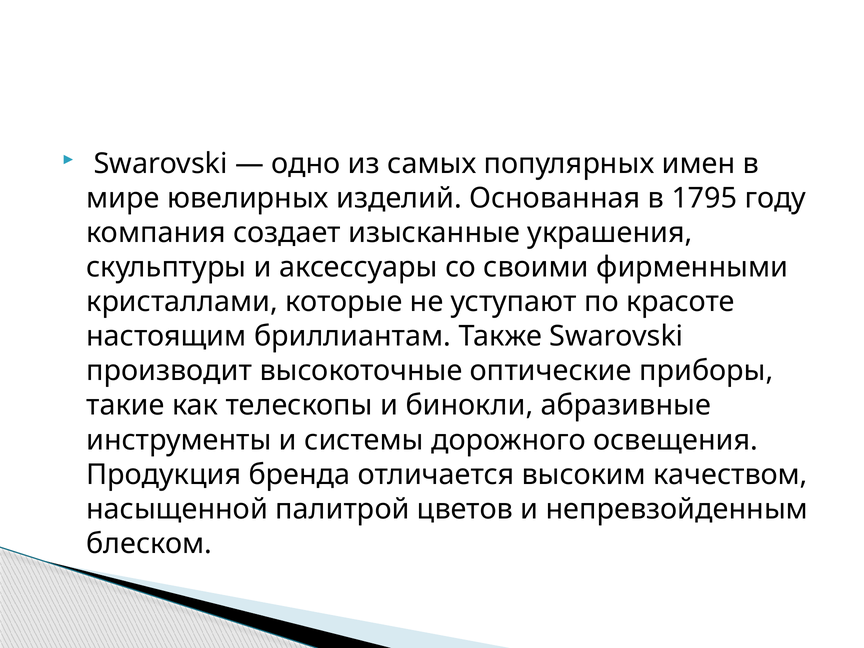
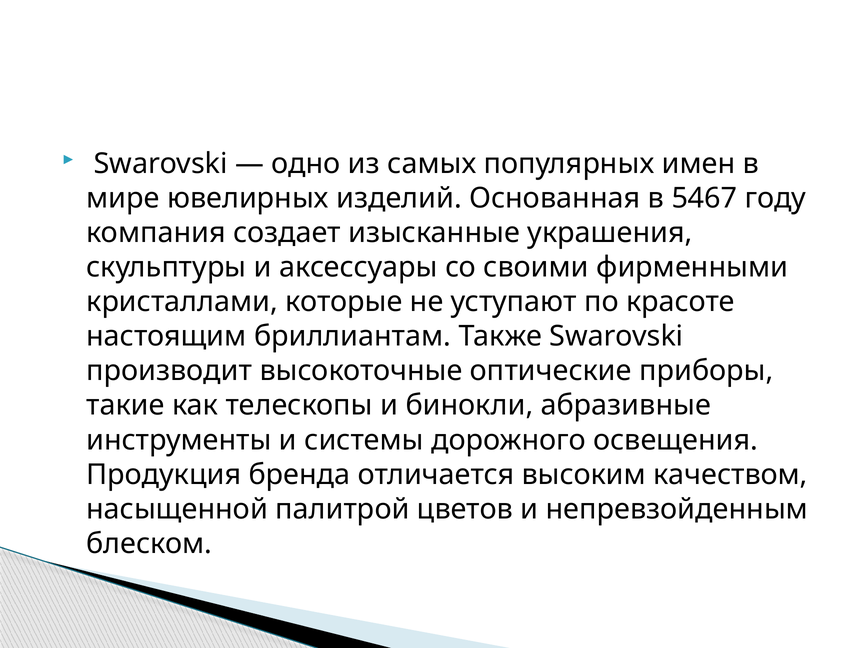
1795: 1795 -> 5467 (704, 198)
